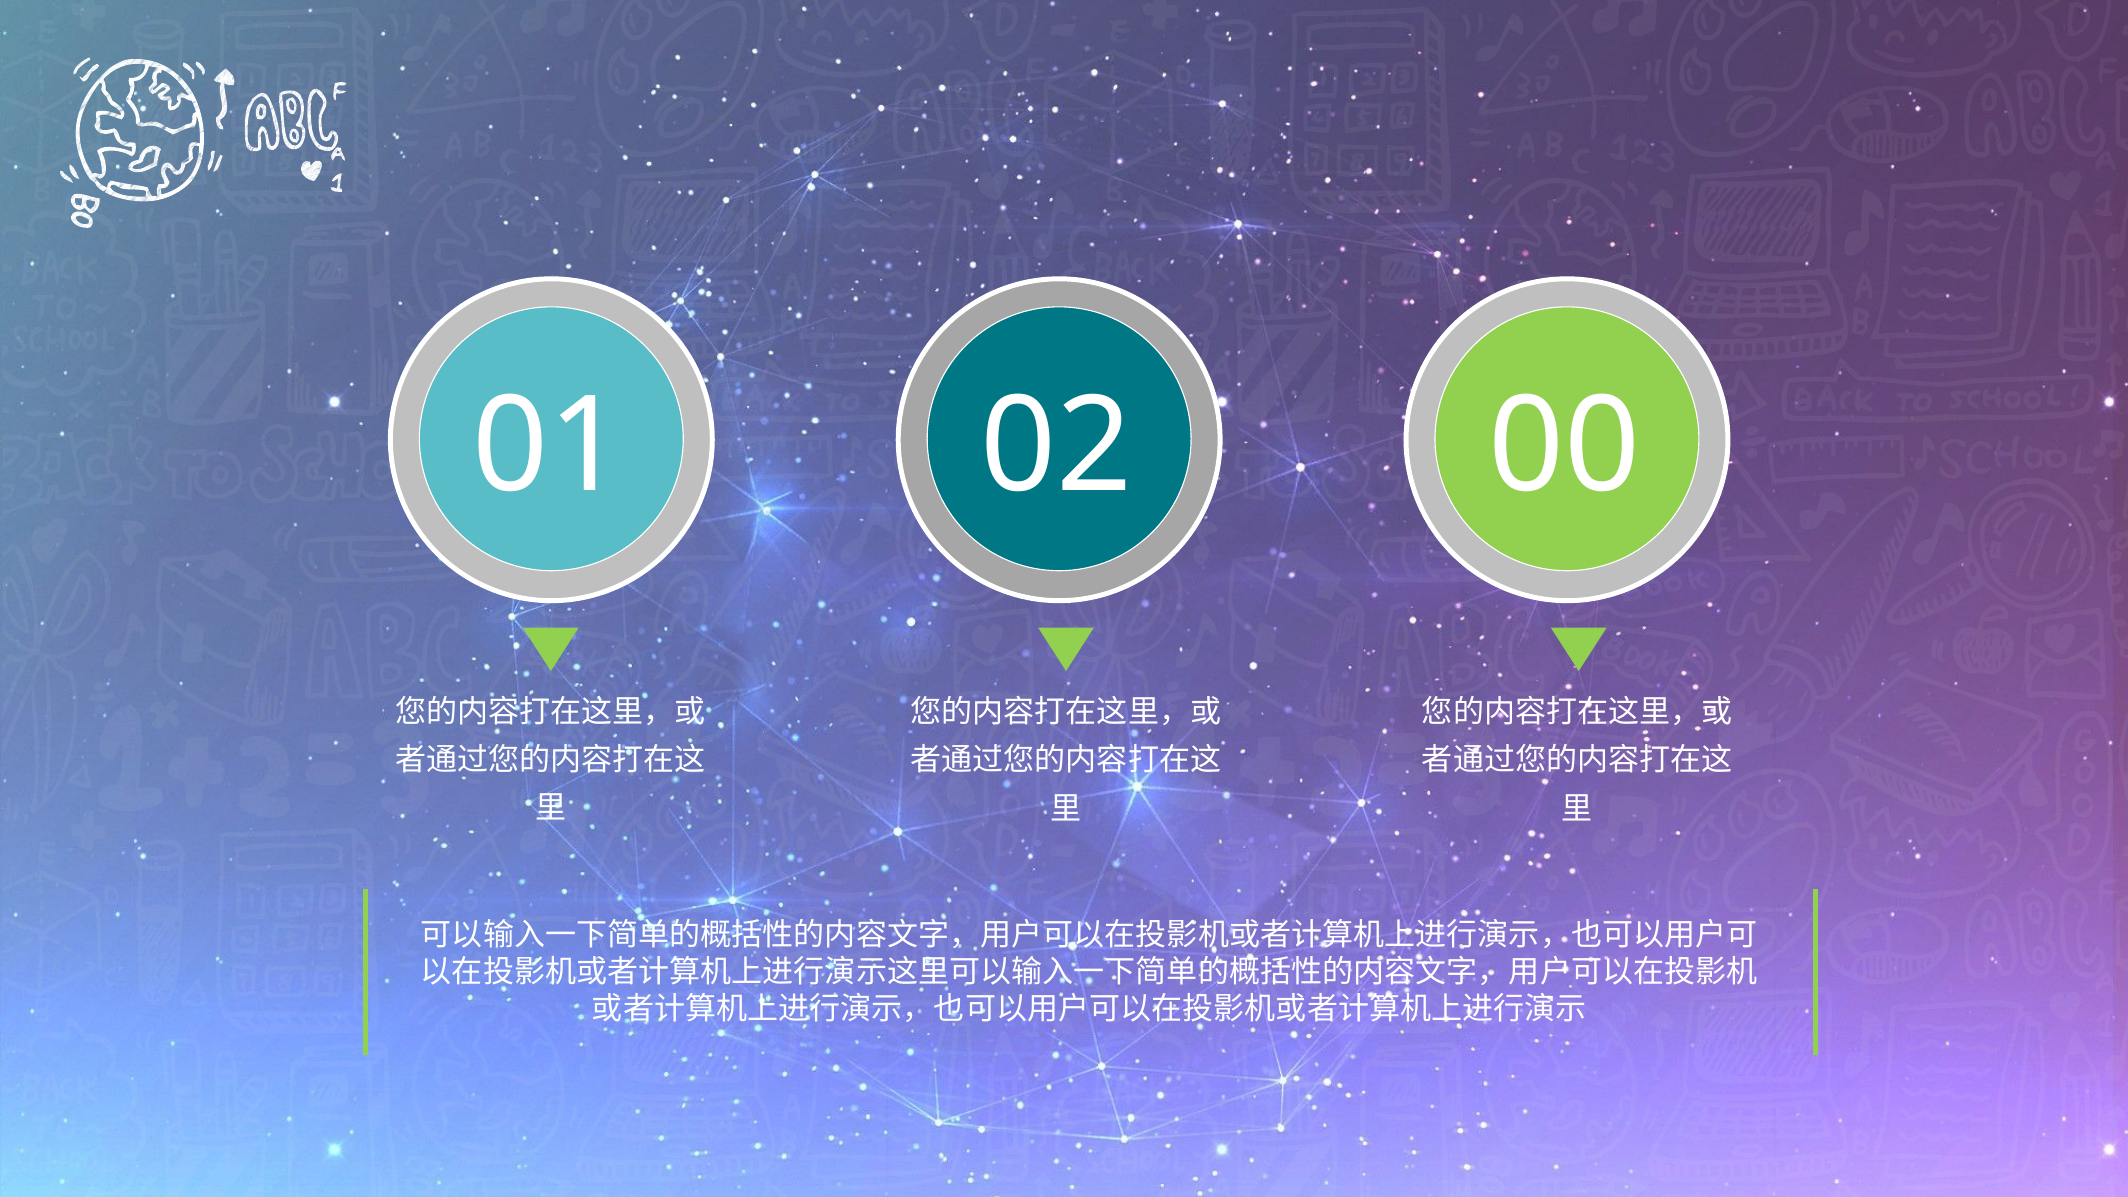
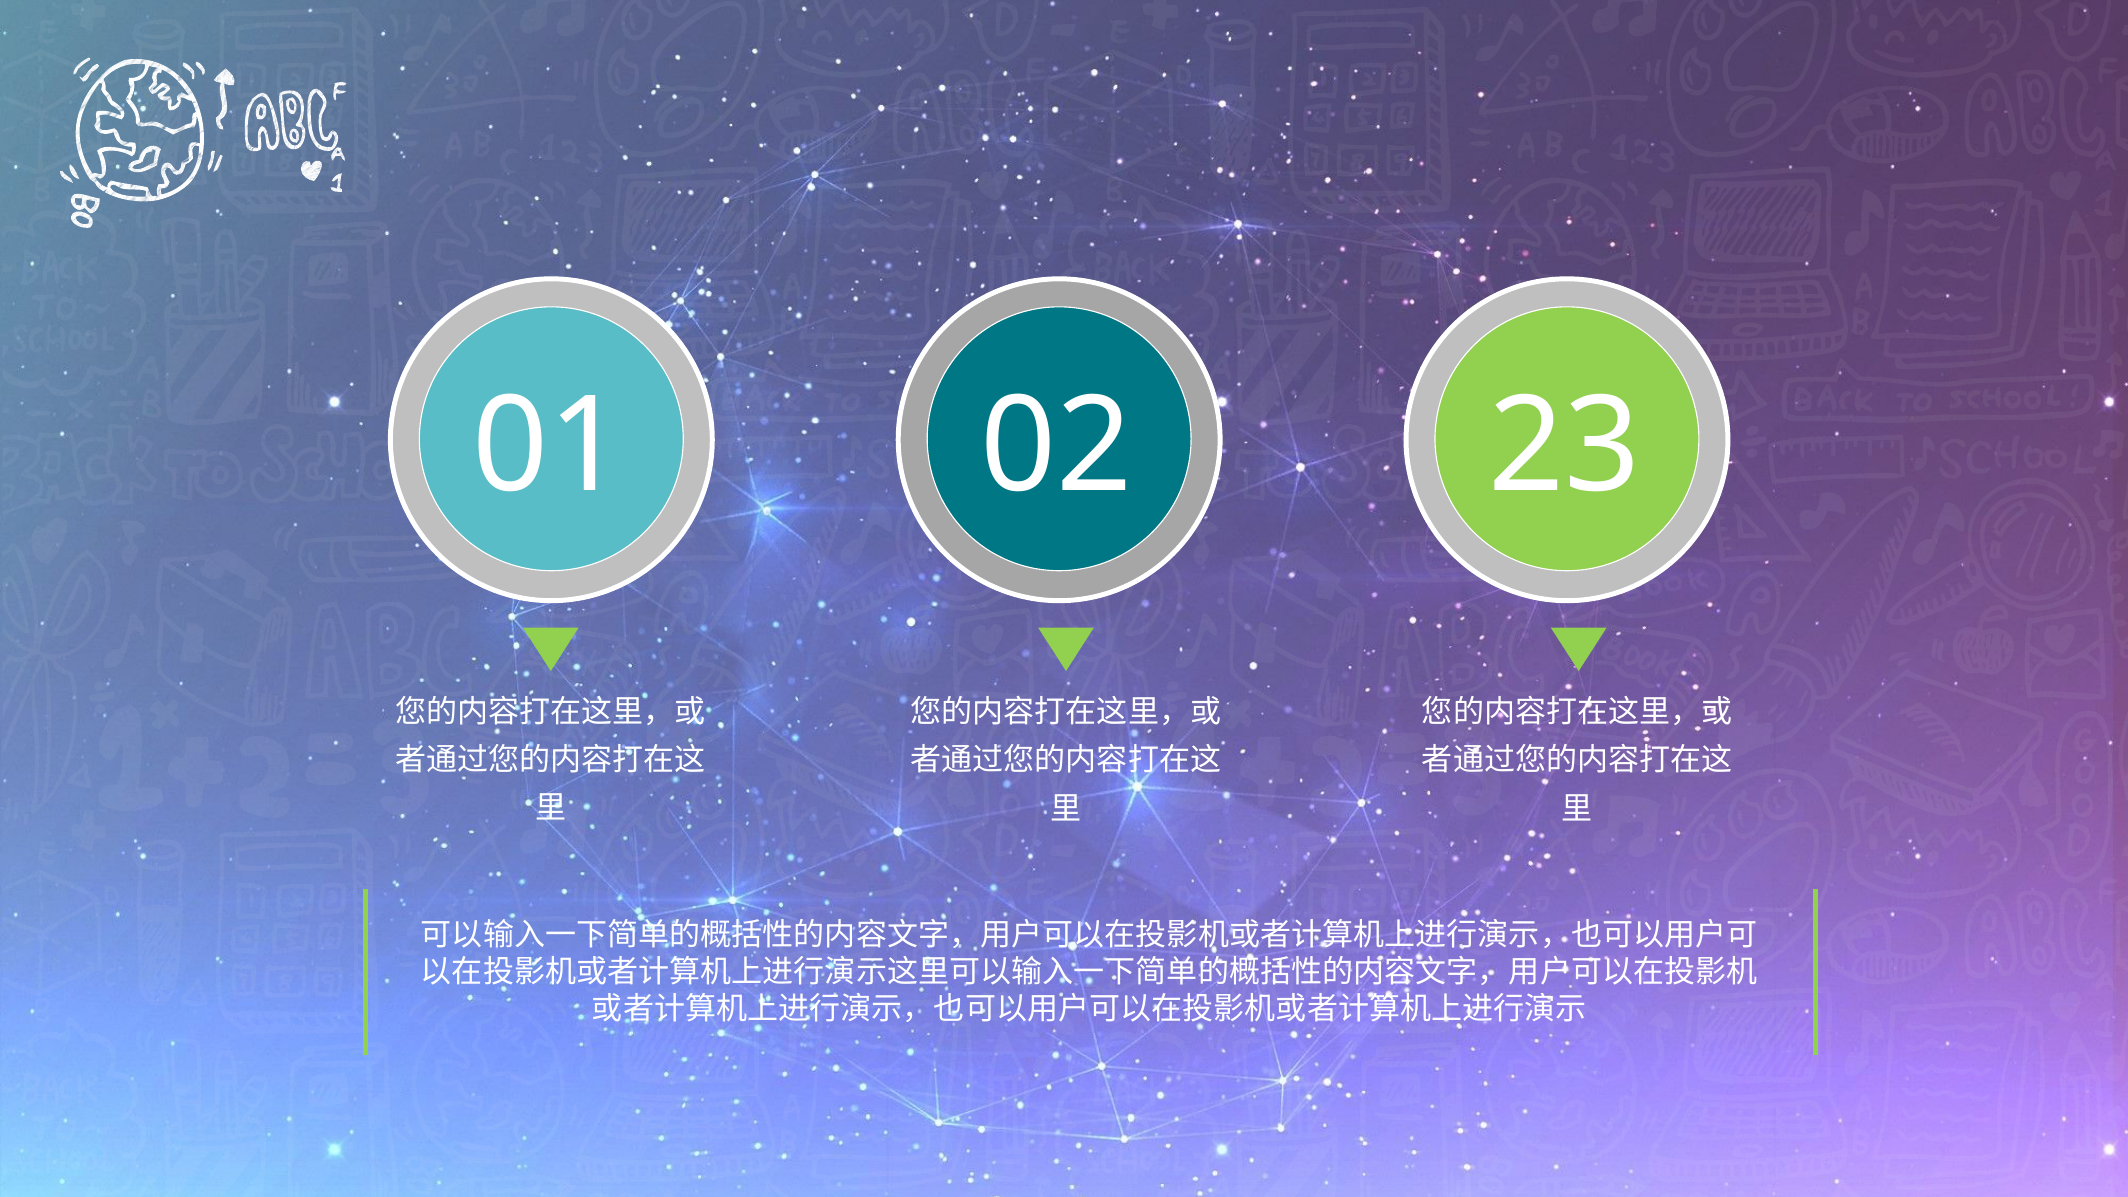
00: 00 -> 23 (1565, 447)
